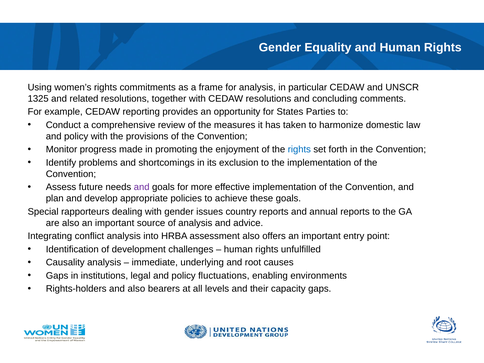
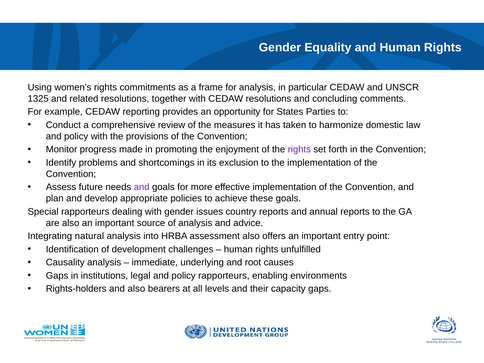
rights colour: blue -> purple (299, 149)
conflict: conflict -> natural (89, 236)
policy fluctuations: fluctuations -> rapporteurs (224, 276)
